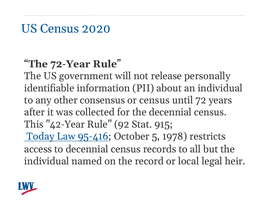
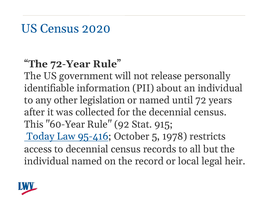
consensus: consensus -> legislation (102, 100)
or census: census -> named (155, 100)
42-Year: 42-Year -> 60-Year (65, 124)
